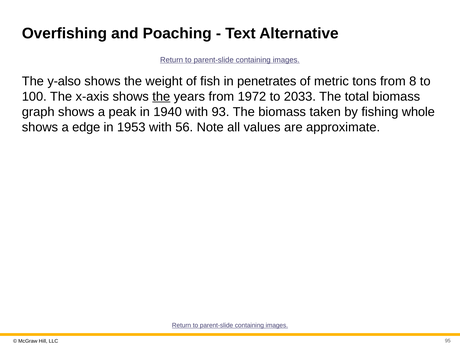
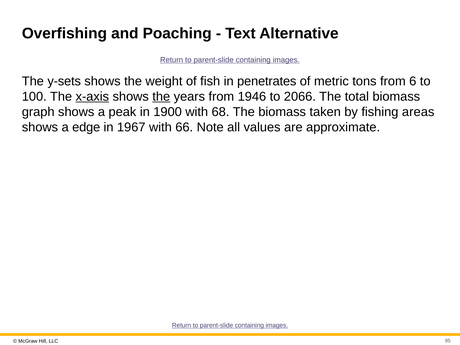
y-also: y-also -> y-sets (64, 81)
8: 8 -> 6 (413, 81)
x-axis underline: none -> present (92, 96)
1972: 1972 -> 1946 (252, 96)
2033: 2033 -> 2066 (300, 96)
1940: 1940 -> 1900 (168, 112)
93: 93 -> 68 (221, 112)
whole: whole -> areas (418, 112)
1953: 1953 -> 1967 (131, 127)
56: 56 -> 66 (184, 127)
